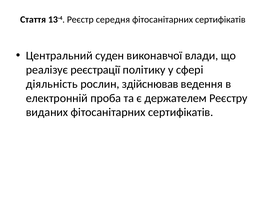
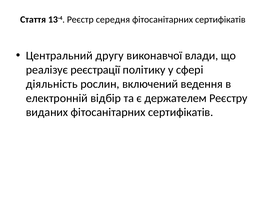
суден: суден -> другу (110, 56)
здійснював: здійснював -> включений (150, 84)
проба: проба -> відбір (106, 98)
